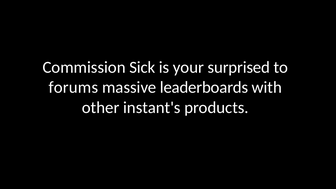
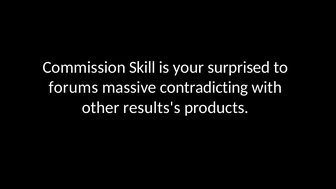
Sick: Sick -> Skill (142, 67)
leaderboards: leaderboards -> contradicting (204, 87)
instant's: instant's -> results's (152, 108)
